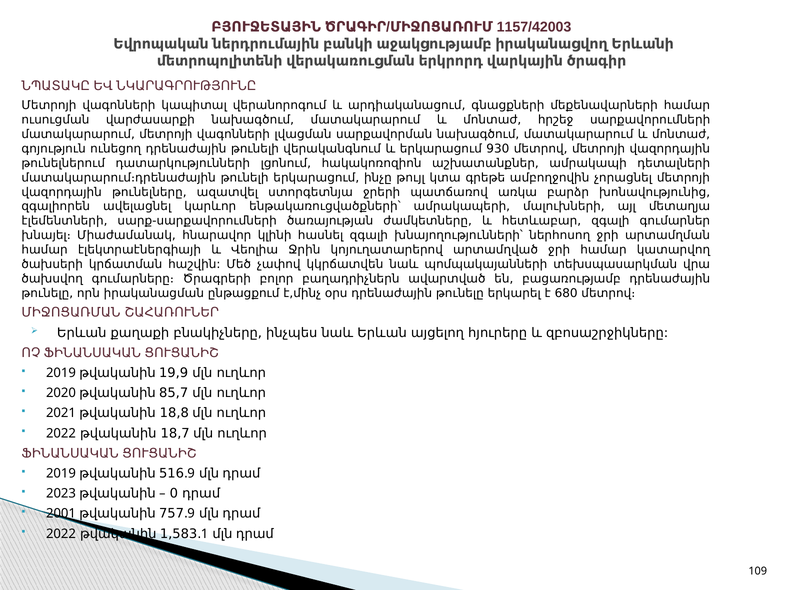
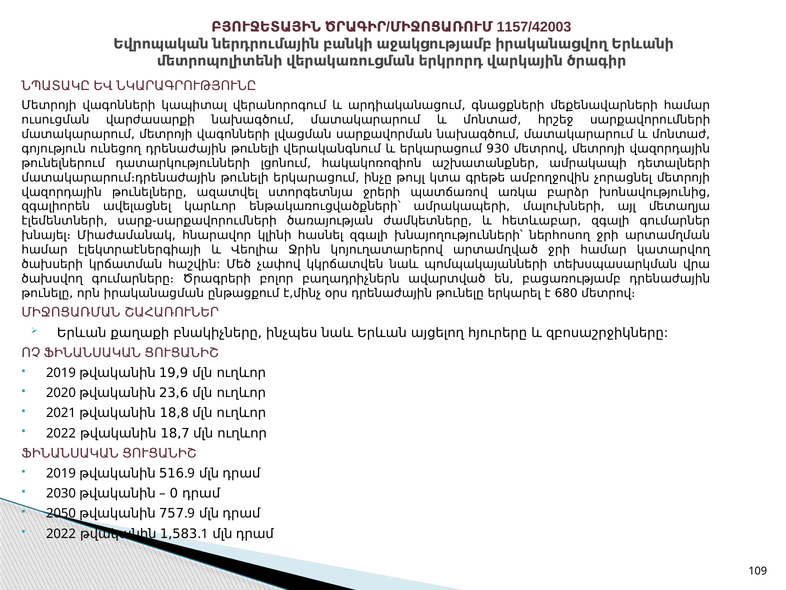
85,7: 85,7 -> 23,6 (174, 393)
2023: 2023 -> 2030 (61, 493)
2001: 2001 -> 2050 (61, 513)
